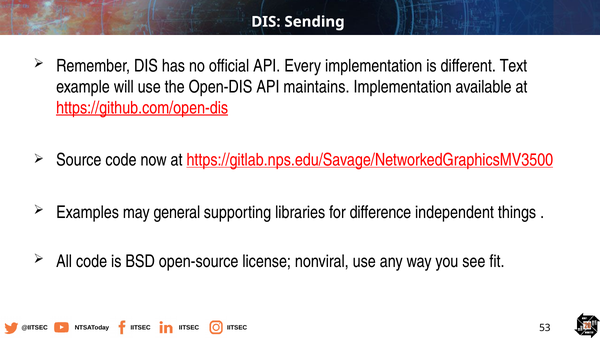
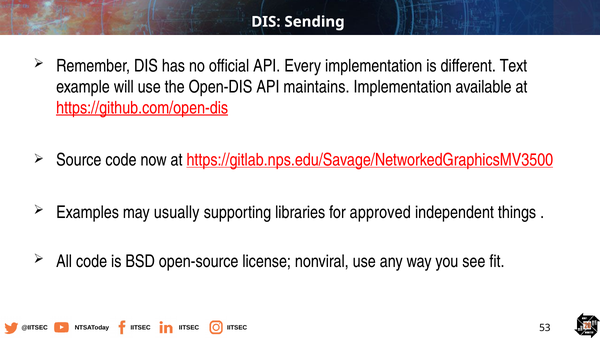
general: general -> usually (177, 212)
difference: difference -> approved (380, 212)
